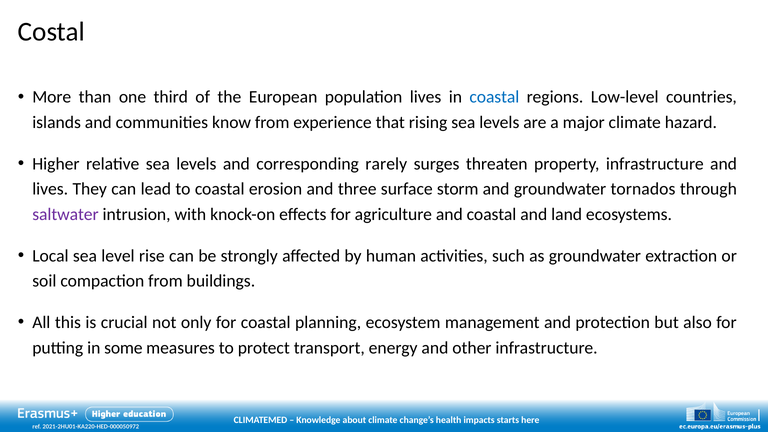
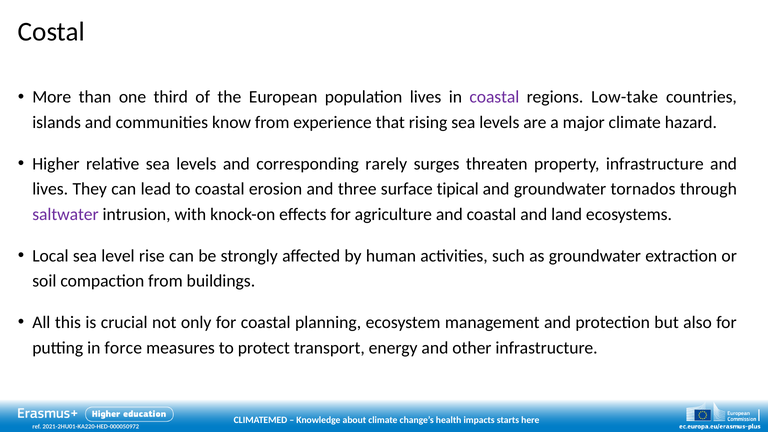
coastal colour: blue -> purple (494, 97)
Low-level: Low-level -> Low-take (625, 97)
storm: storm -> tipical (458, 189)
some: some -> force (123, 348)
